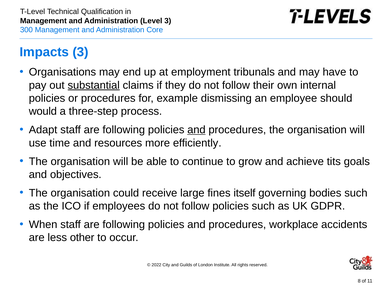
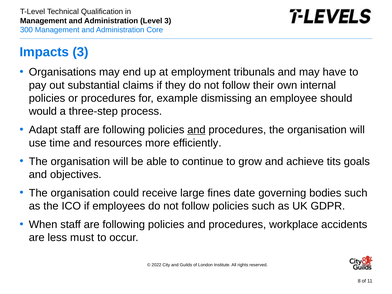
substantial underline: present -> none (94, 85)
itself: itself -> date (244, 193)
other: other -> must (82, 238)
